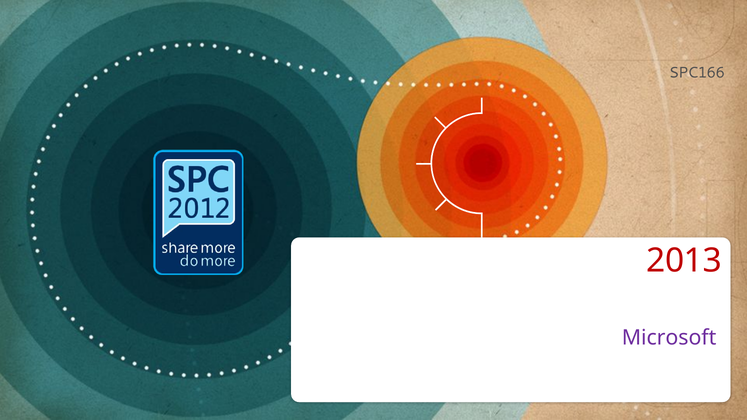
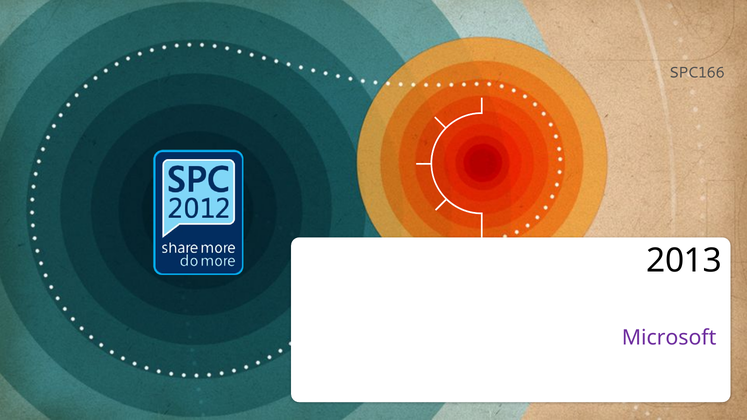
2013 colour: red -> black (684, 261)
